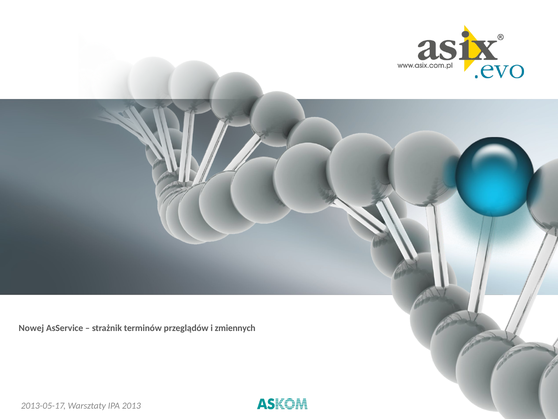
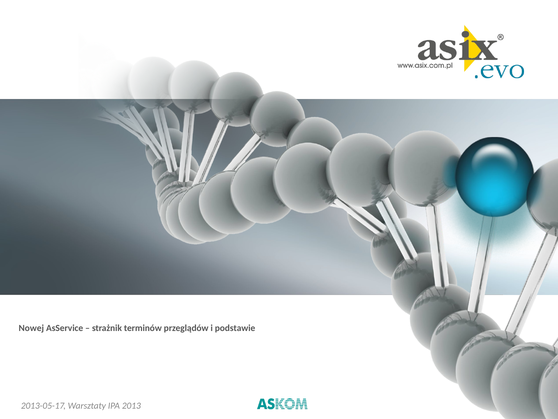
zmiennych: zmiennych -> podstawie (235, 328)
